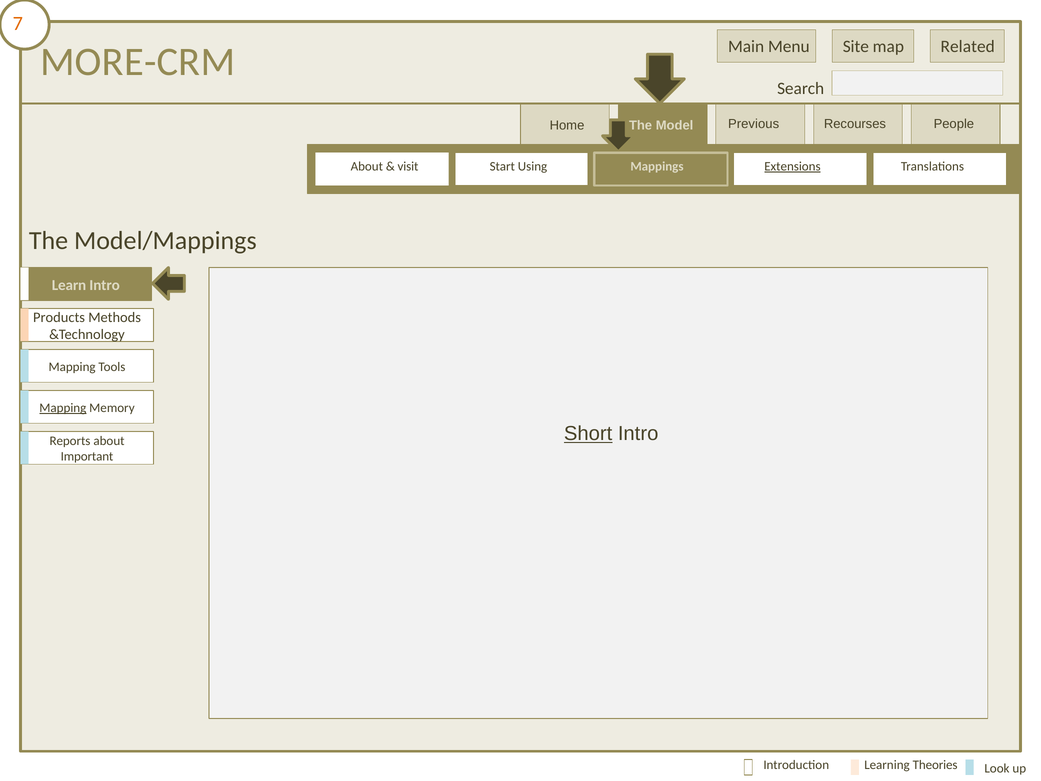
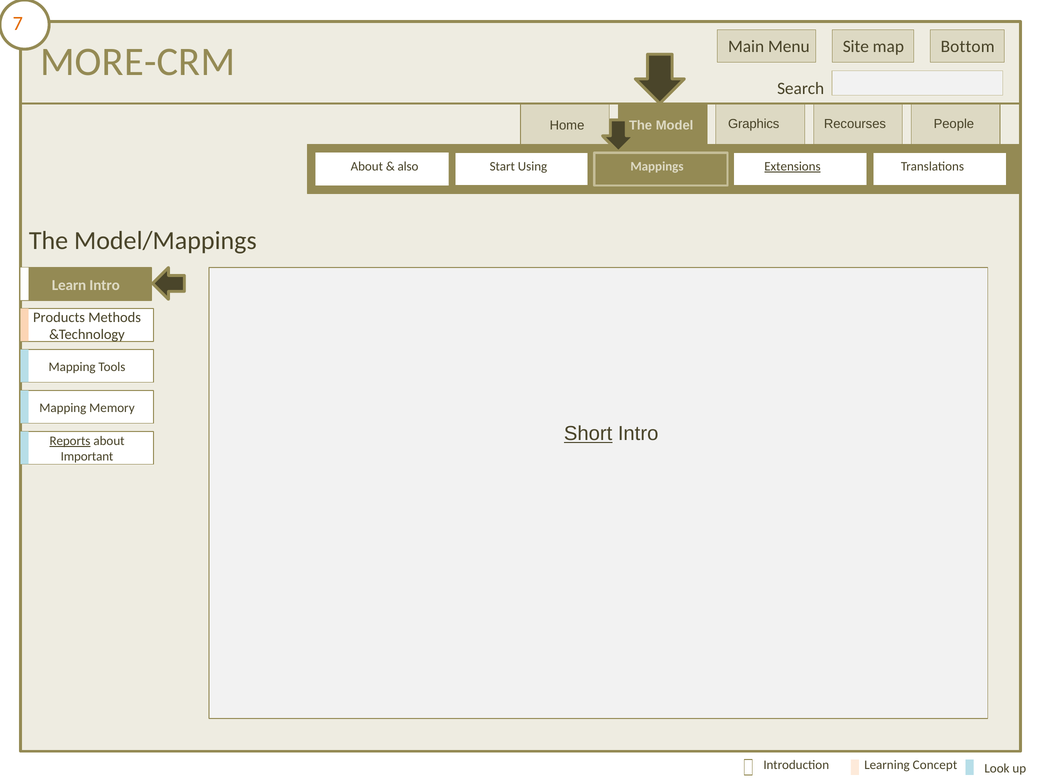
Related: Related -> Bottom (968, 46)
Previous: Previous -> Graphics (754, 124)
visit: visit -> also (408, 166)
Mapping underline: present -> none (63, 408)
Reports underline: none -> present (70, 441)
Theories: Theories -> Concept (935, 765)
